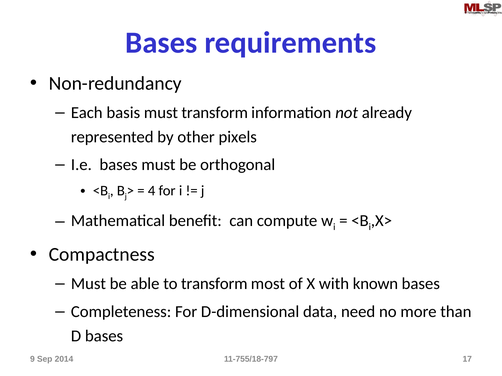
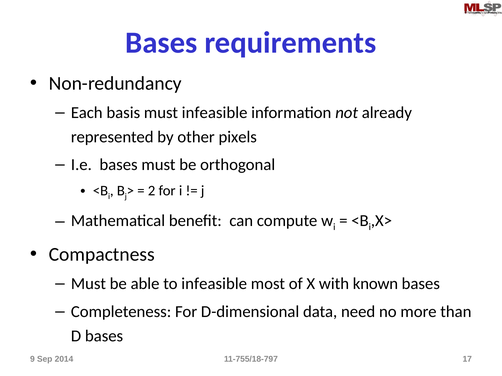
must transform: transform -> infeasible (215, 113)
4: 4 -> 2 (152, 191)
to transform: transform -> infeasible (214, 284)
